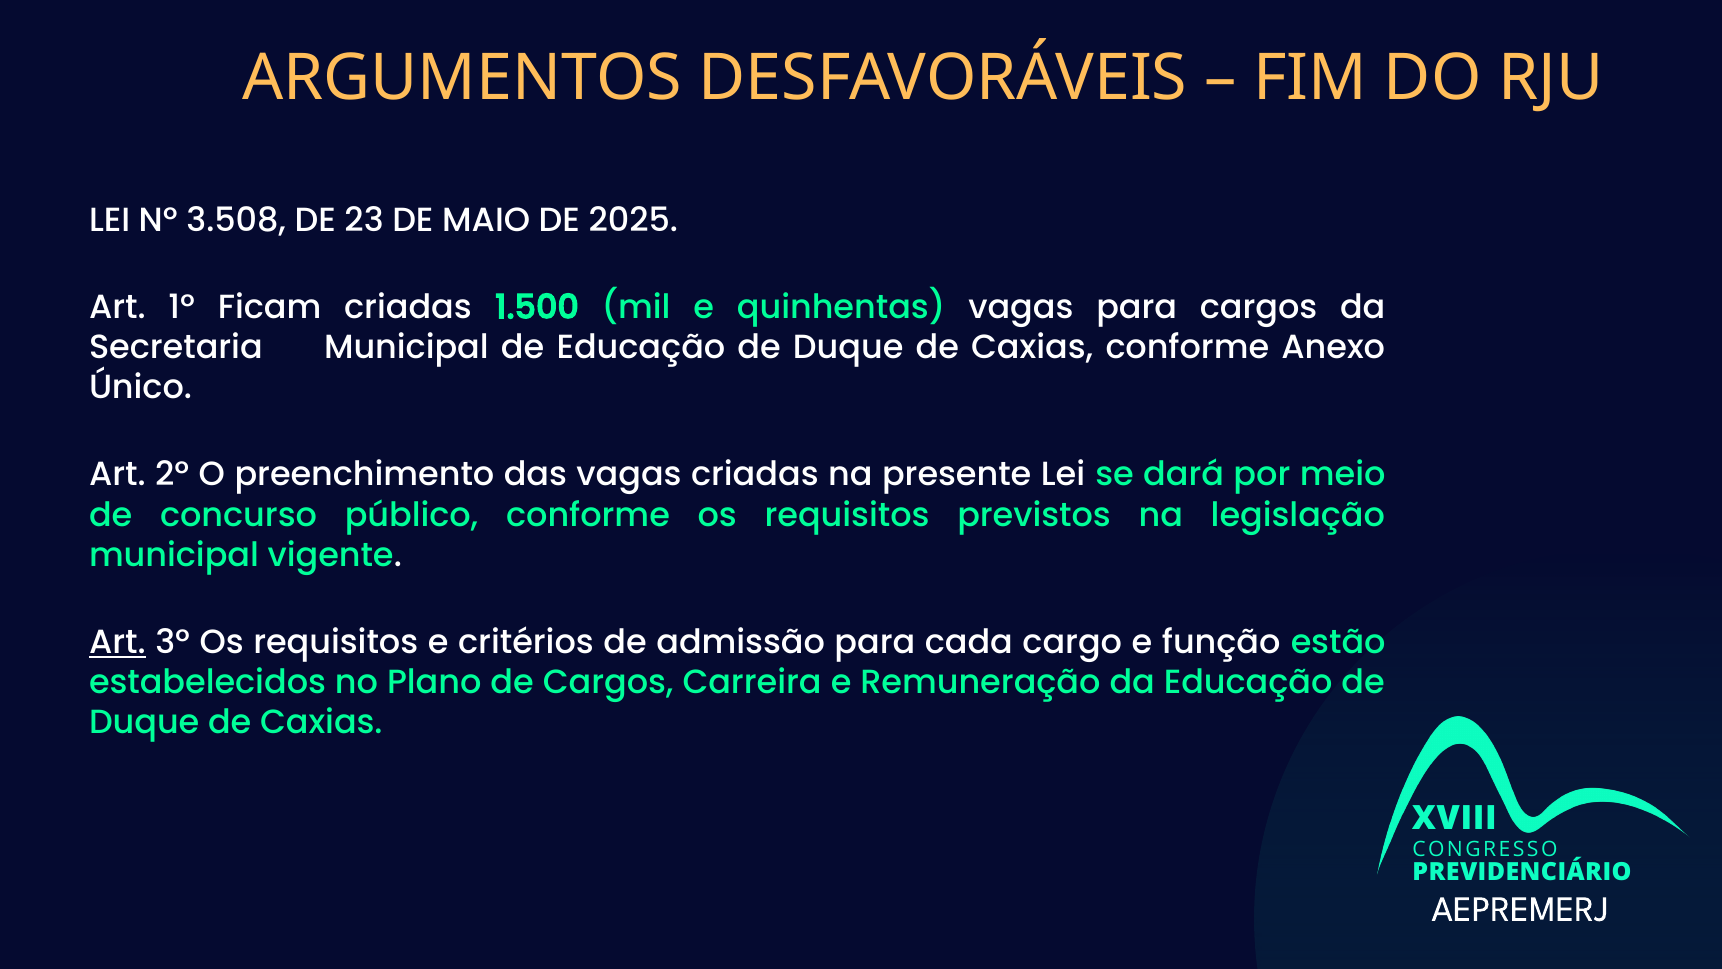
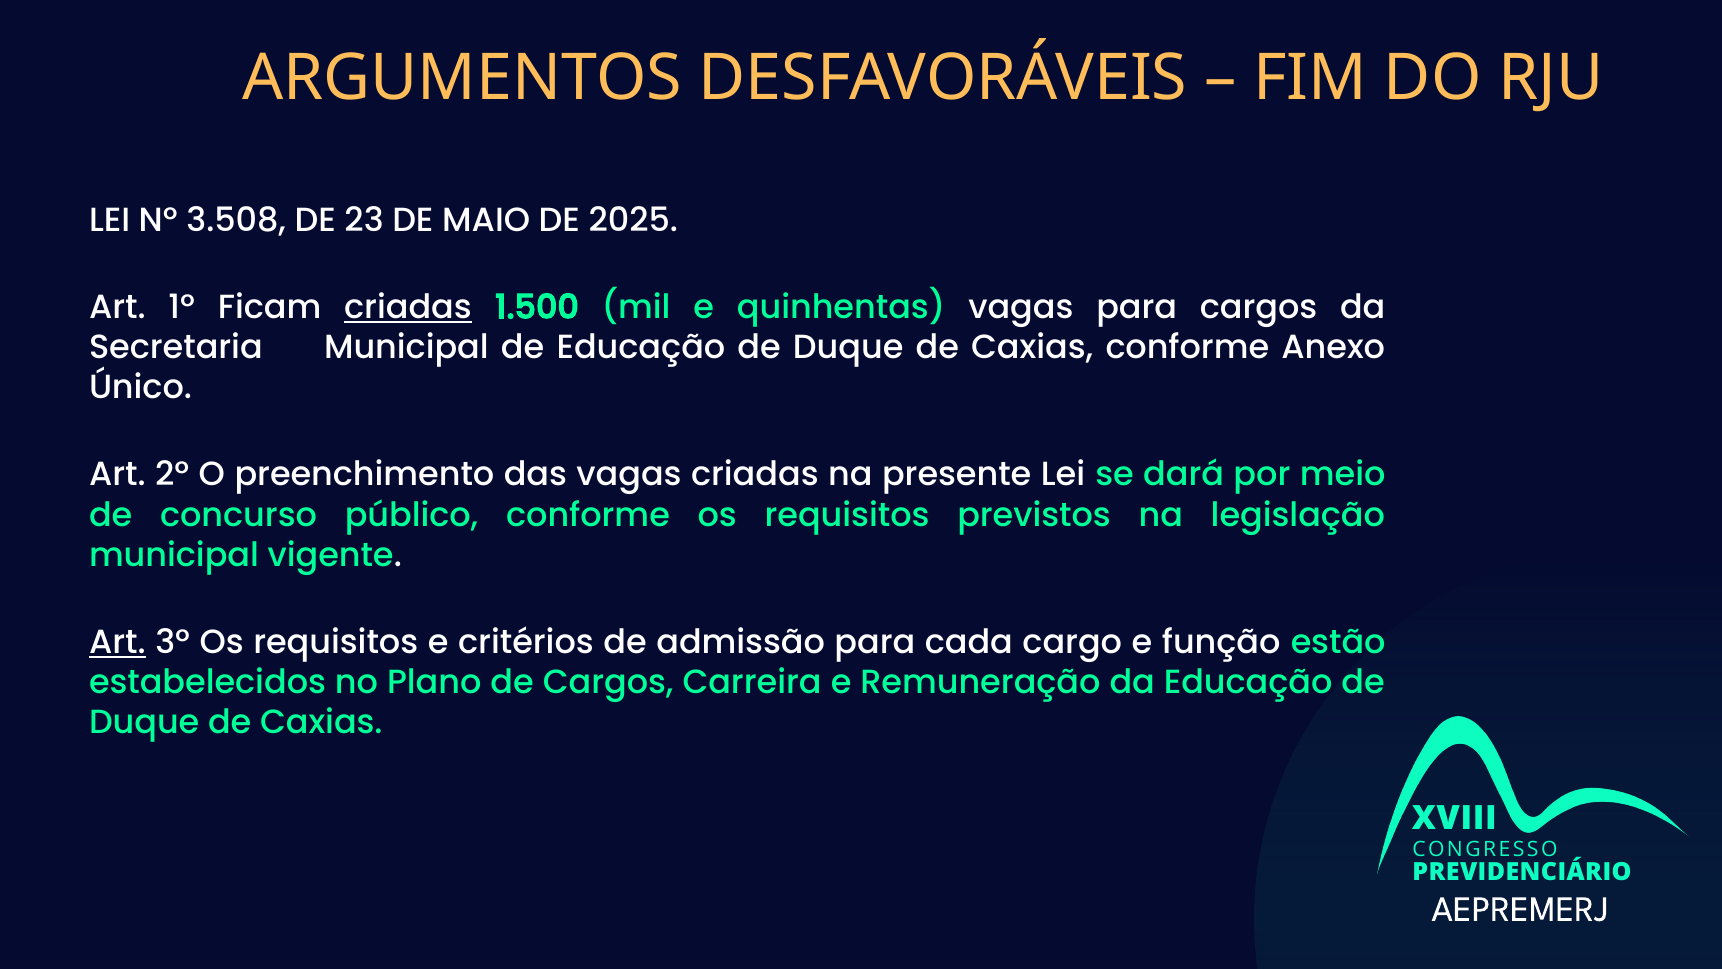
criadas underline: none -> present (408, 307)
